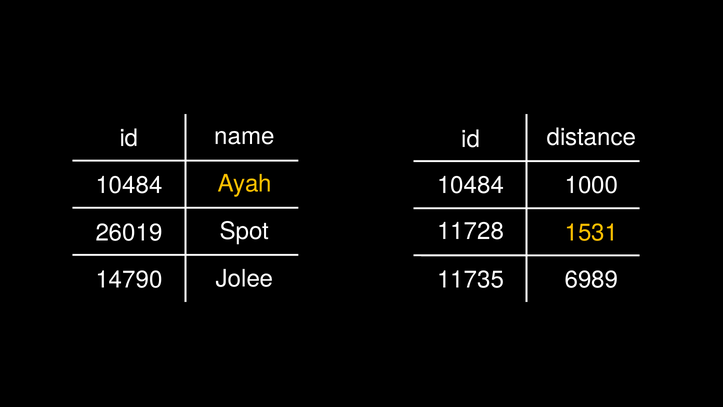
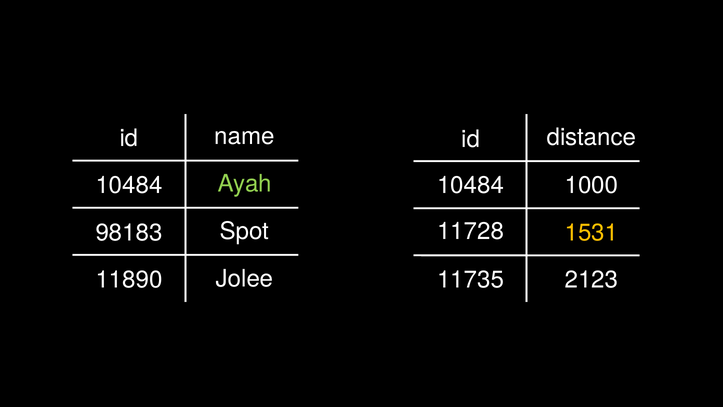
Ayah colour: yellow -> light green (245, 184)
26019: 26019 -> 98183 (129, 232)
14790: 14790 -> 11890 (129, 279)
6989: 6989 -> 2123 (591, 279)
